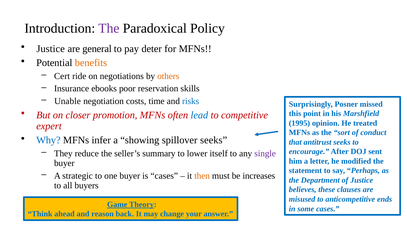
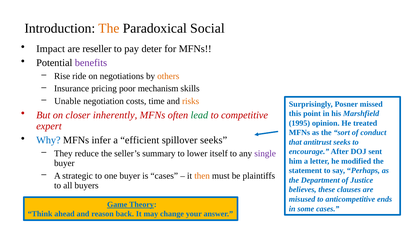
The colour: purple -> orange (109, 28)
Policy: Policy -> Social (207, 28)
Justice: Justice -> Impact (51, 49)
general: general -> reseller (97, 49)
benefits colour: orange -> purple (91, 63)
Cert: Cert -> Rise (62, 76)
ebooks: ebooks -> pricing (104, 89)
reservation: reservation -> mechanism (158, 89)
risks colour: blue -> orange (191, 101)
promotion: promotion -> inherently (115, 115)
lead colour: blue -> green (199, 115)
showing: showing -> efficient (140, 140)
increases: increases -> plaintiffs (259, 176)
